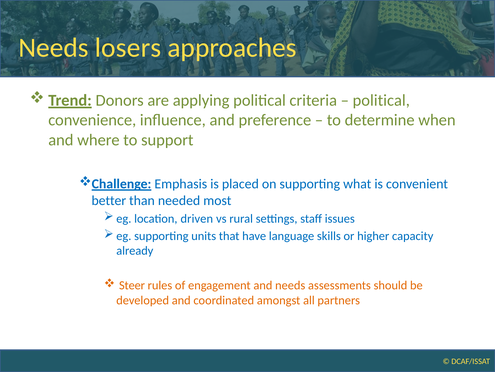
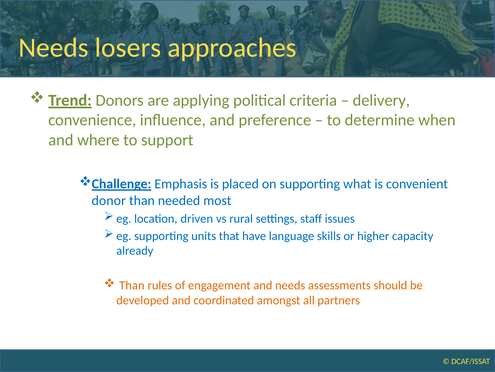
political: political -> delivery (381, 100)
better: better -> donor (109, 200)
Steer: Steer -> Than (132, 285)
